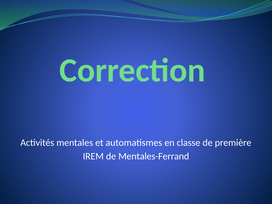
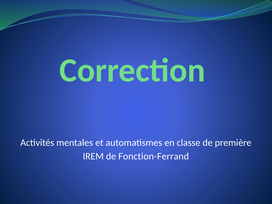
Mentales-Ferrand: Mentales-Ferrand -> Fonction-Ferrand (154, 156)
